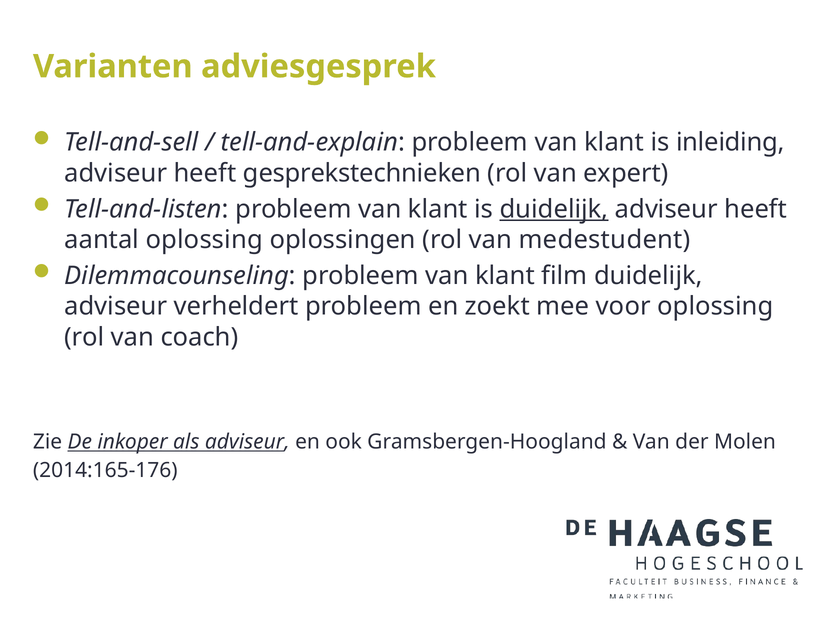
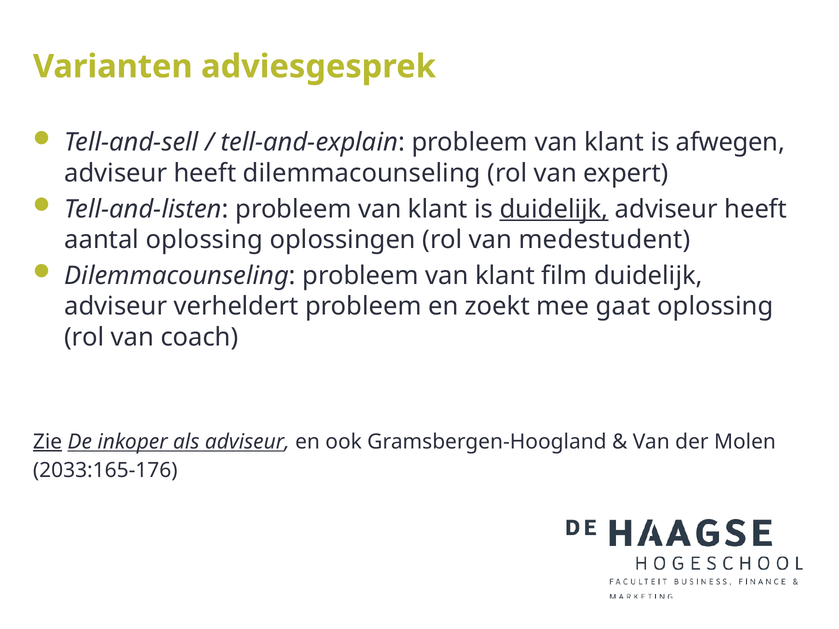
inleiding: inleiding -> afwegen (730, 143)
heeft gesprekstechnieken: gesprekstechnieken -> dilemmacounseling (362, 173)
voor: voor -> gaat (623, 307)
Zie underline: none -> present (48, 442)
2014:165-176: 2014:165-176 -> 2033:165-176 (105, 470)
